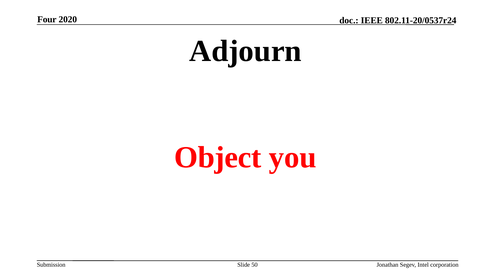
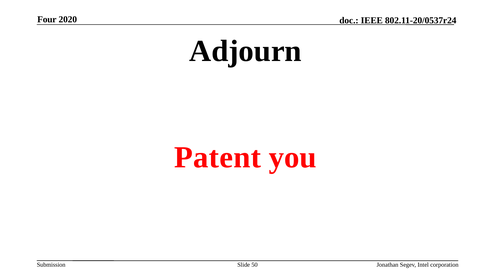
Object: Object -> Patent (218, 157)
